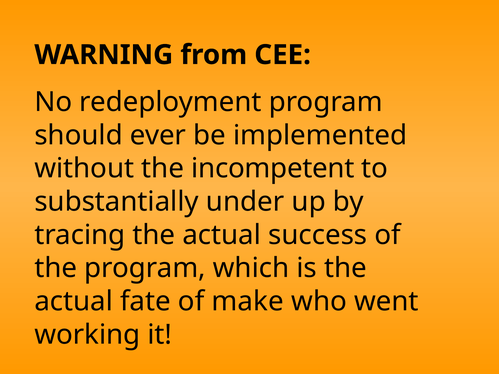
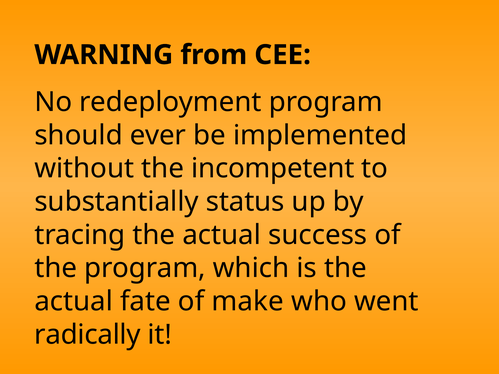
under: under -> status (245, 202)
working: working -> radically (87, 335)
